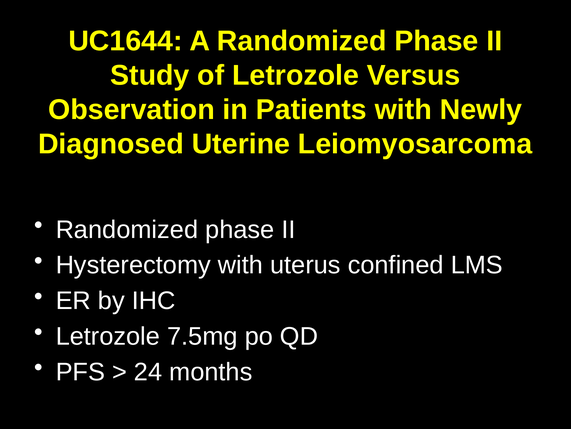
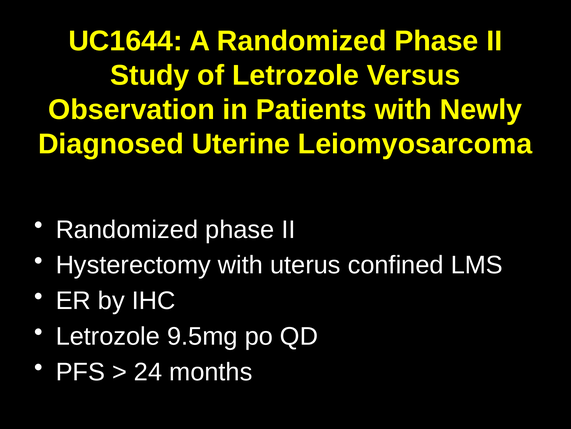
7.5mg: 7.5mg -> 9.5mg (202, 336)
